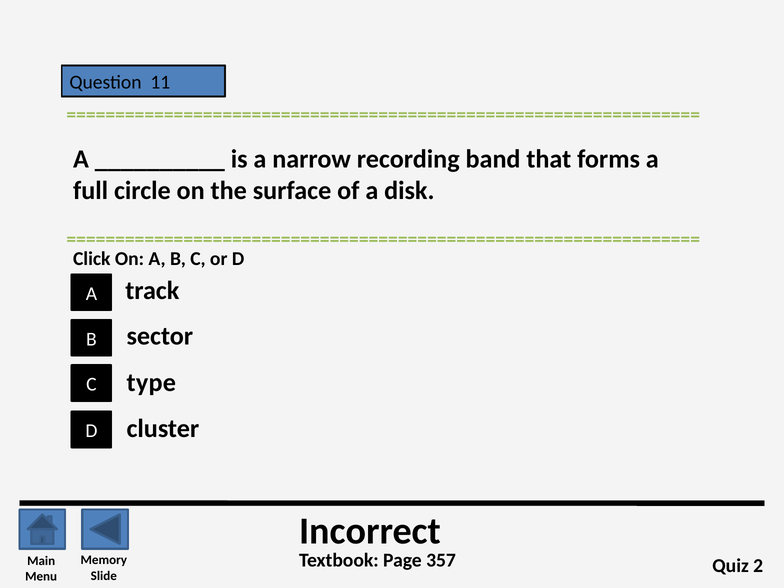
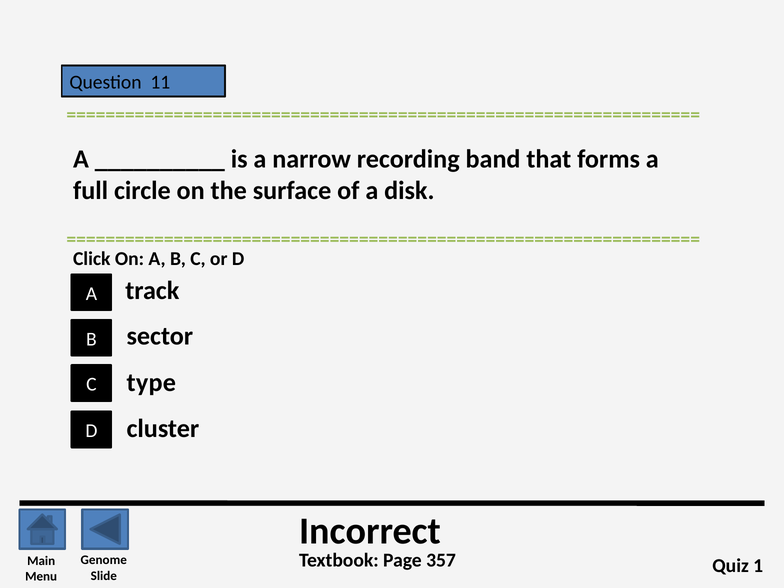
Memory: Memory -> Genome (104, 560)
2: 2 -> 1 (758, 566)
